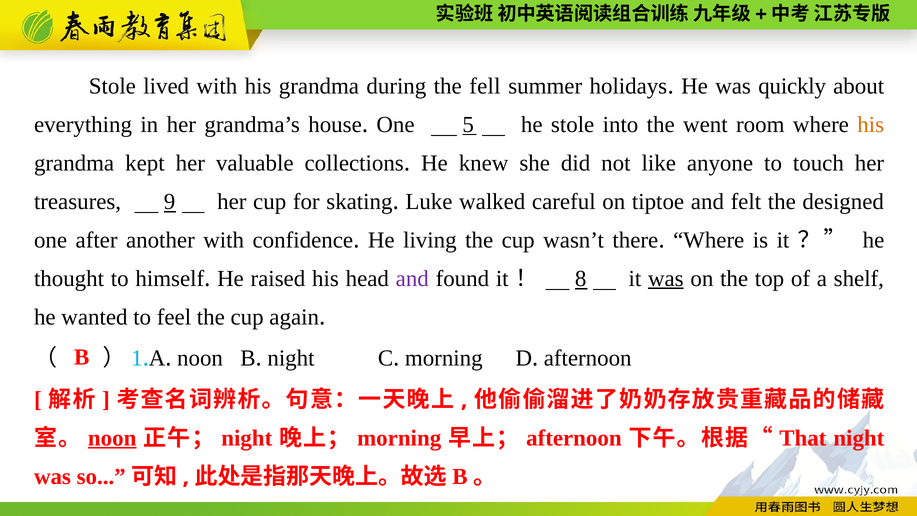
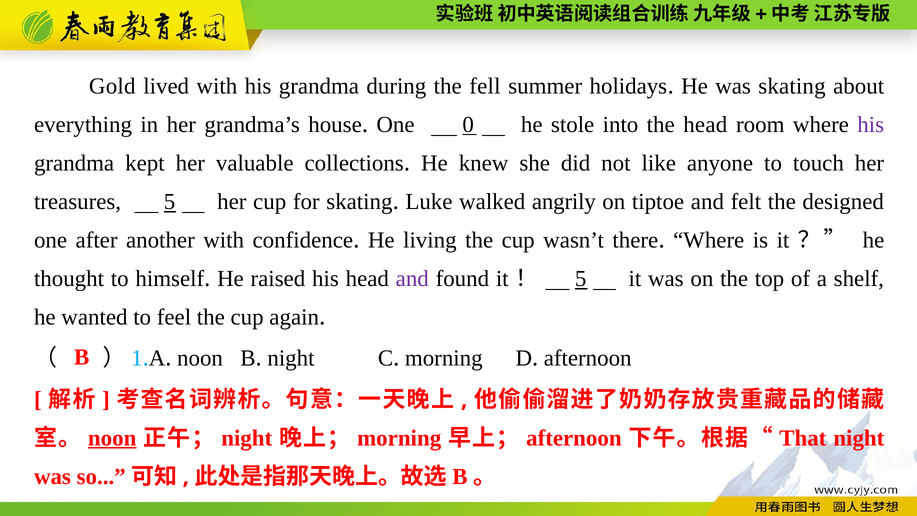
Stole: Stole -> Gold (112, 86)
was quickly: quickly -> skating (792, 86)
5: 5 -> 0 (468, 124)
the went: went -> head (705, 124)
his colour: orange -> purple (871, 124)
treasures 9: 9 -> 5 (170, 201)
careful: careful -> angrily (564, 201)
8: 8 -> 5 (581, 278)
was underline: present -> none (666, 278)
